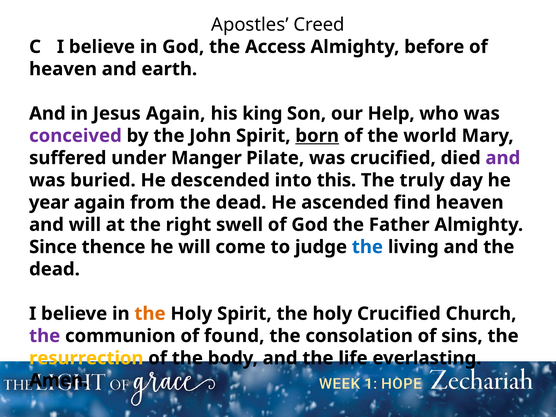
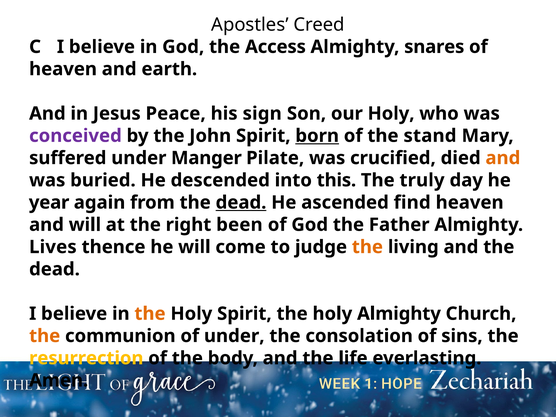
before: before -> snares (434, 47)
Jesus Again: Again -> Peace (176, 114)
king: king -> sign (262, 114)
our Help: Help -> Holy (391, 114)
world: world -> stand (430, 136)
and colour: purple -> orange (503, 158)
dead underline: none -> present (241, 202)
swell: swell -> been (239, 225)
Since: Since -> Lives (53, 247)
the colour: blue -> orange (367, 247)
holy Crucified: Crucified -> Almighty (399, 314)
the colour: purple -> orange (45, 336)
of found: found -> under (234, 336)
